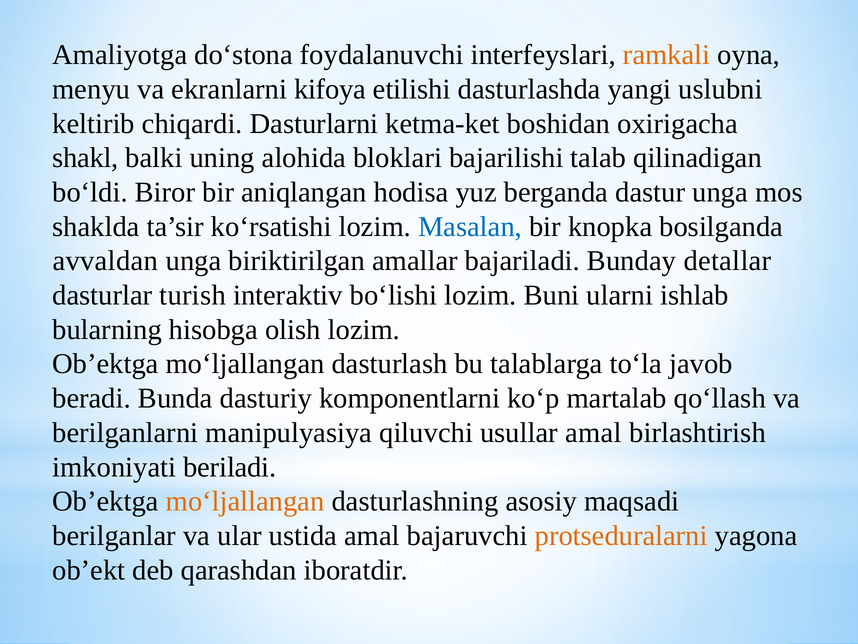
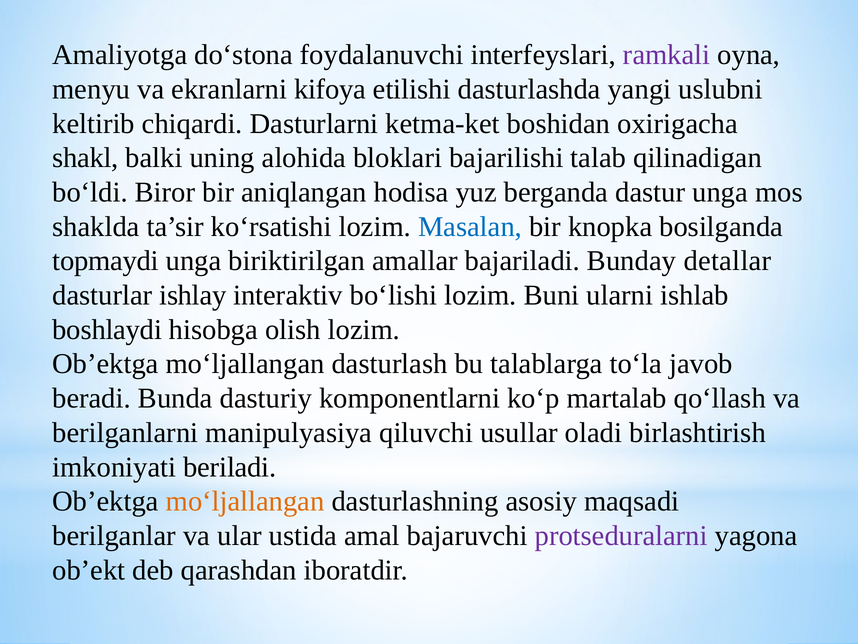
ramkali colour: orange -> purple (667, 55)
avvaldan: avvaldan -> topmaydi (106, 261)
turish: turish -> ishlay (193, 295)
bularning: bularning -> boshlaydi (107, 329)
usullar amal: amal -> oladi (594, 432)
protseduralarni colour: orange -> purple (621, 535)
